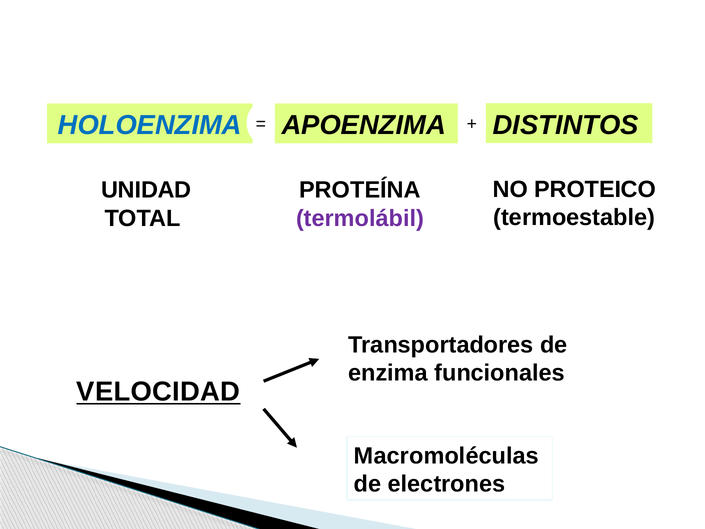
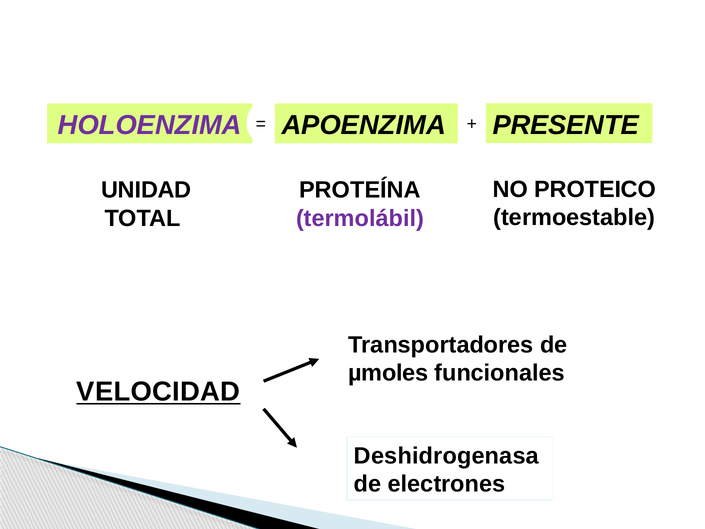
HOLOENZIMA colour: blue -> purple (150, 125)
DISTINTOS: DISTINTOS -> PRESENTE (566, 125)
enzima: enzima -> µmoles (388, 373)
Macromoléculas: Macromoléculas -> Deshidrogenasa (446, 456)
